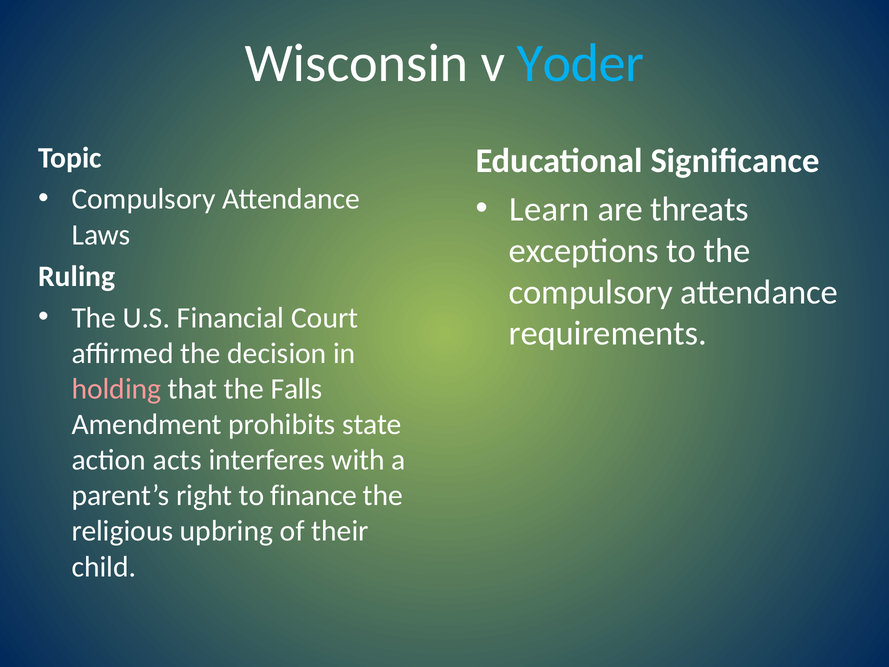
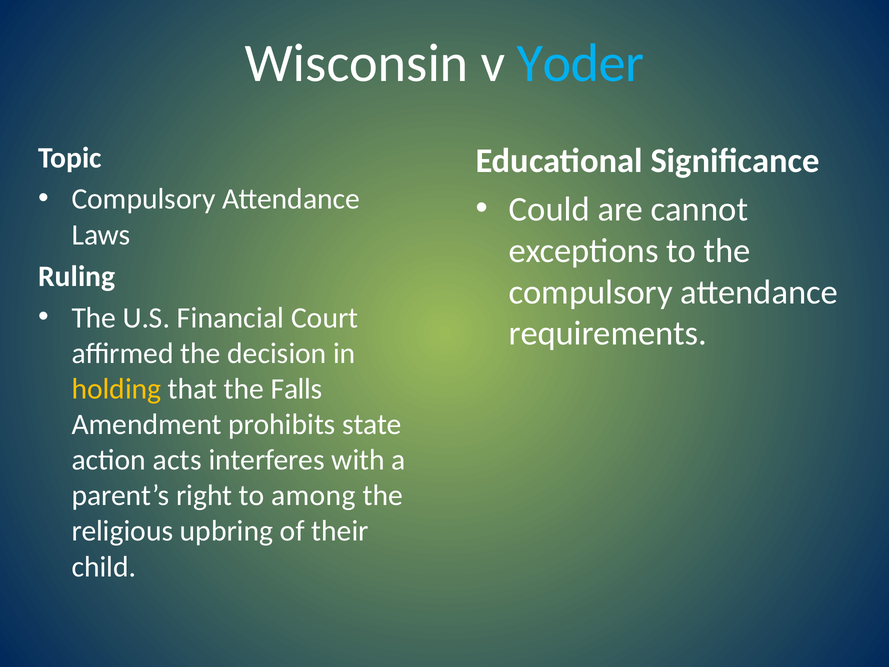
Learn: Learn -> Could (549, 209)
threats: threats -> cannot (699, 209)
holding colour: pink -> yellow (116, 389)
finance: finance -> among (313, 495)
